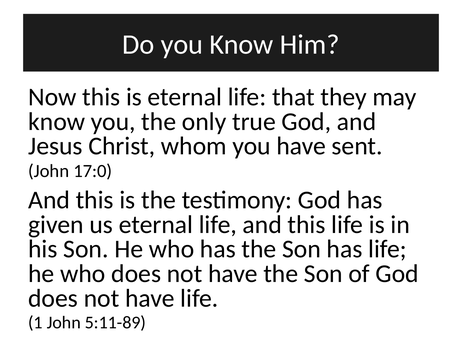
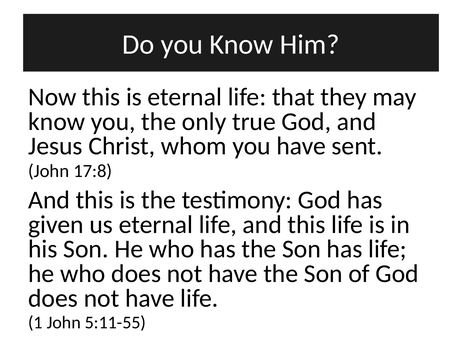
17:0: 17:0 -> 17:8 (93, 171)
5:11-89: 5:11-89 -> 5:11-55 (115, 323)
